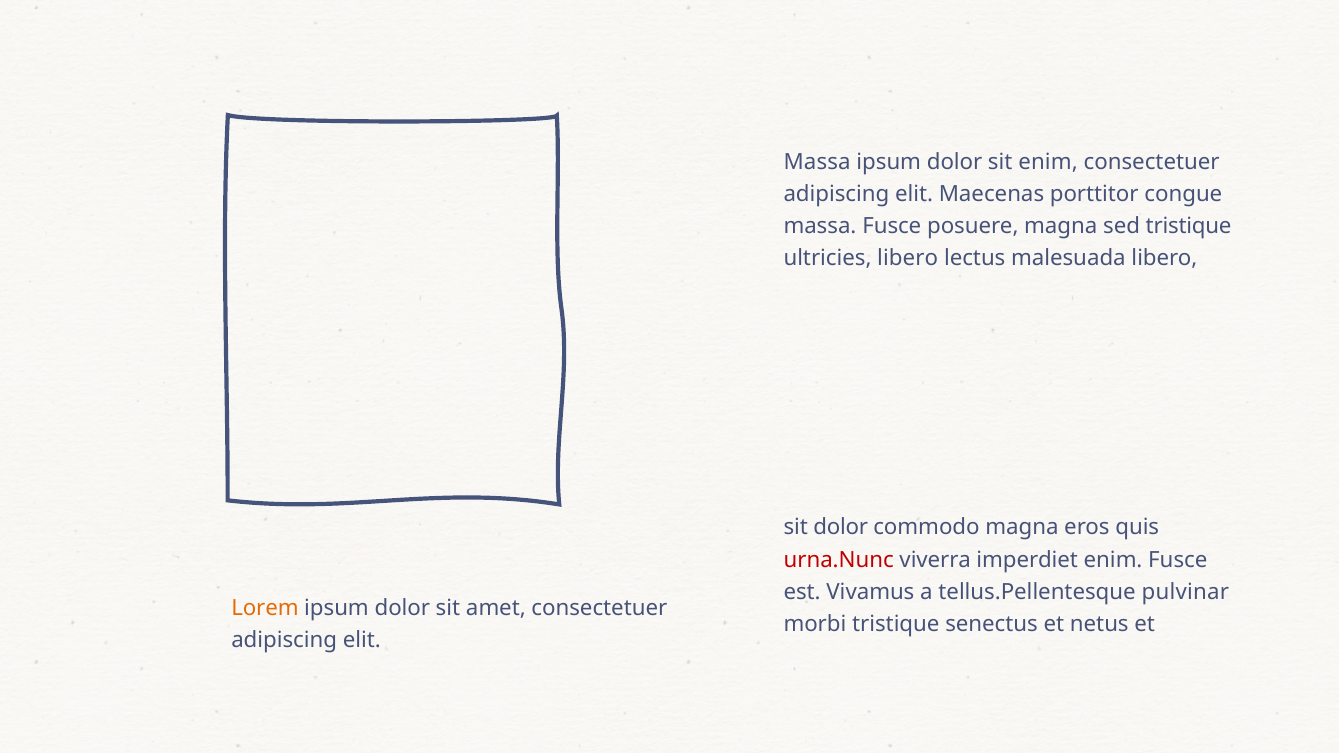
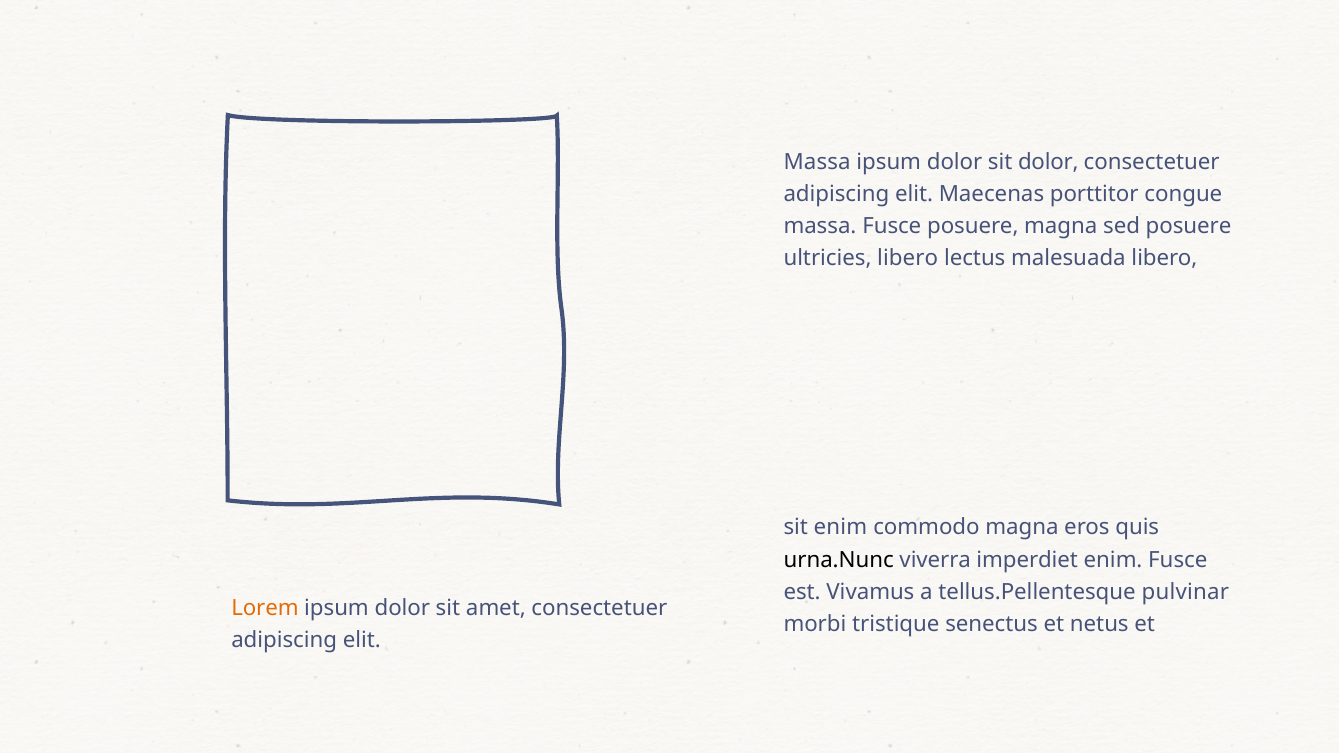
sit enim: enim -> dolor (1048, 162)
sed tristique: tristique -> posuere (1189, 226)
sit dolor: dolor -> enim (840, 528)
urna.Nunc colour: red -> black (839, 560)
